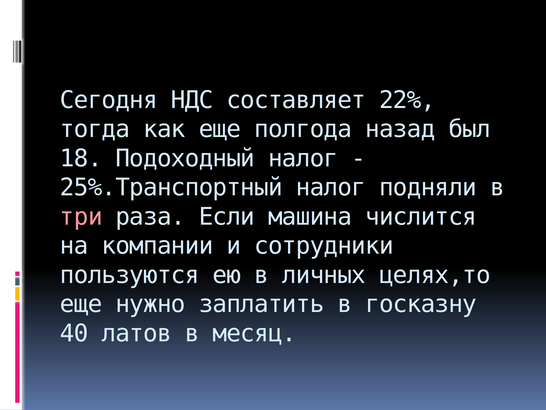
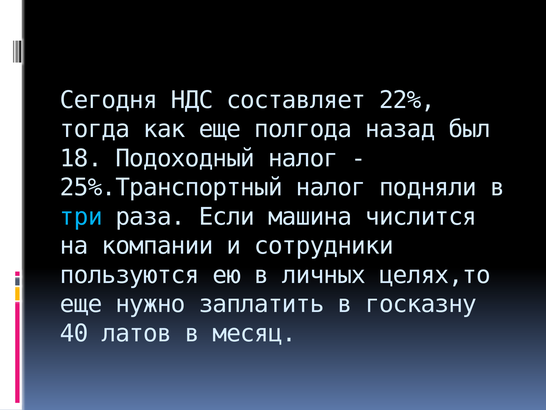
три colour: pink -> light blue (81, 216)
